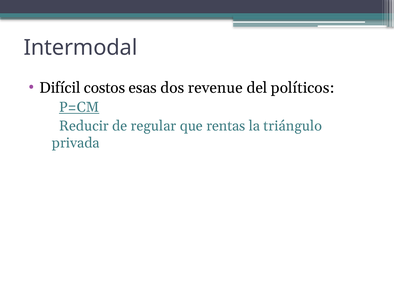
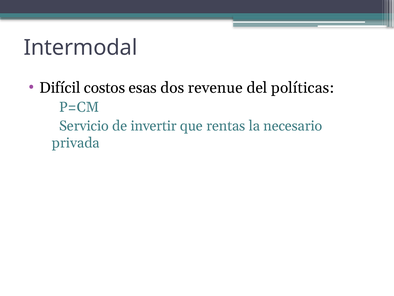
políticos: políticos -> políticas (303, 88)
P=CM underline: present -> none (79, 107)
Reducir: Reducir -> Servicio (84, 126)
regular: regular -> invertir (154, 126)
triángulo: triángulo -> necesario (293, 126)
